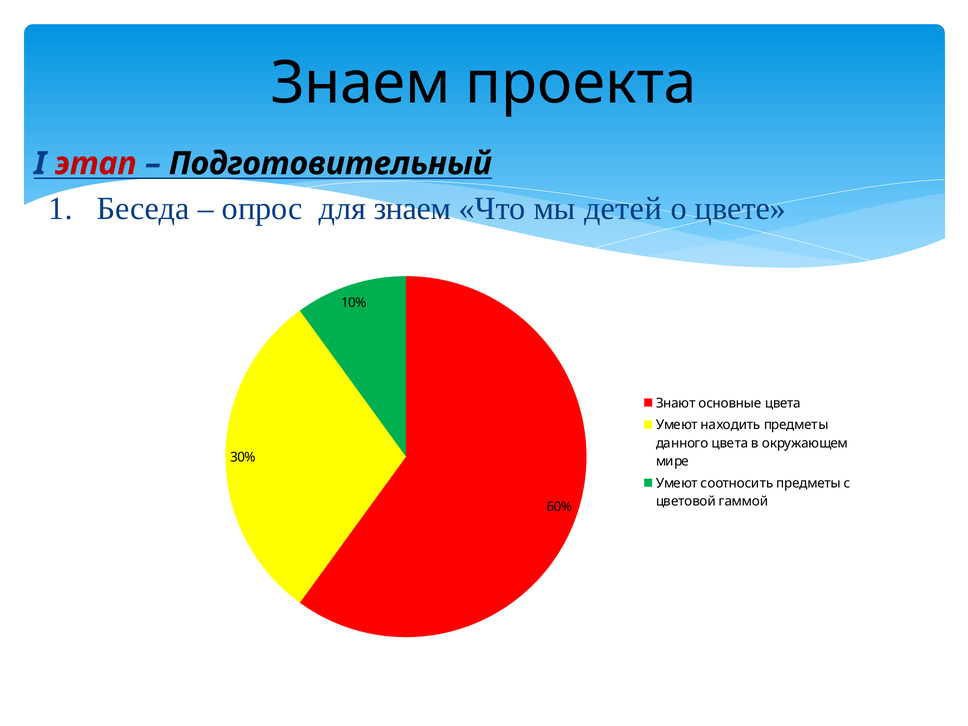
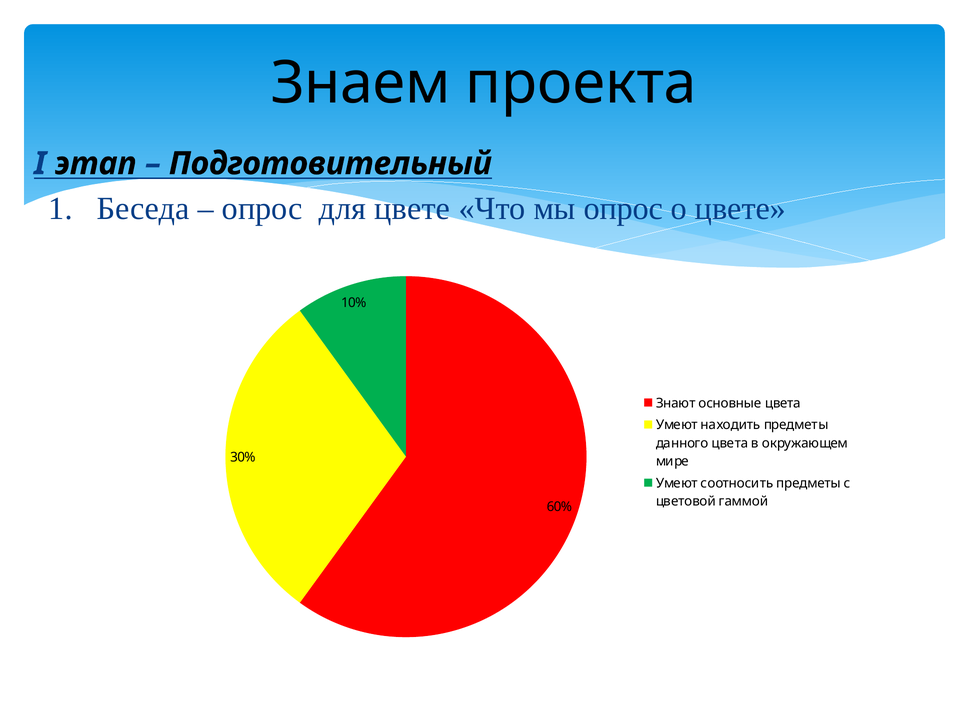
этап colour: red -> black (96, 164)
для знаем: знаем -> цвете (412, 209)
мы детей: детей -> опрос (623, 209)
